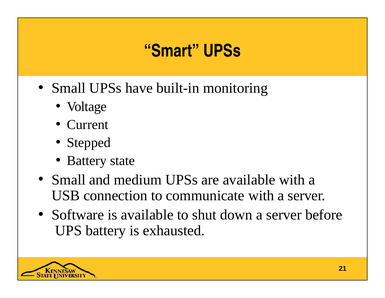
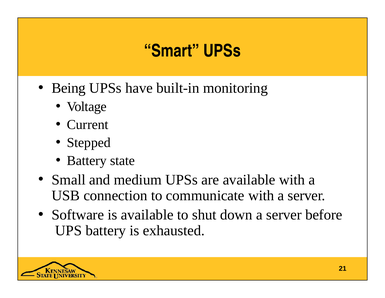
Small: Small -> Being (69, 88)
